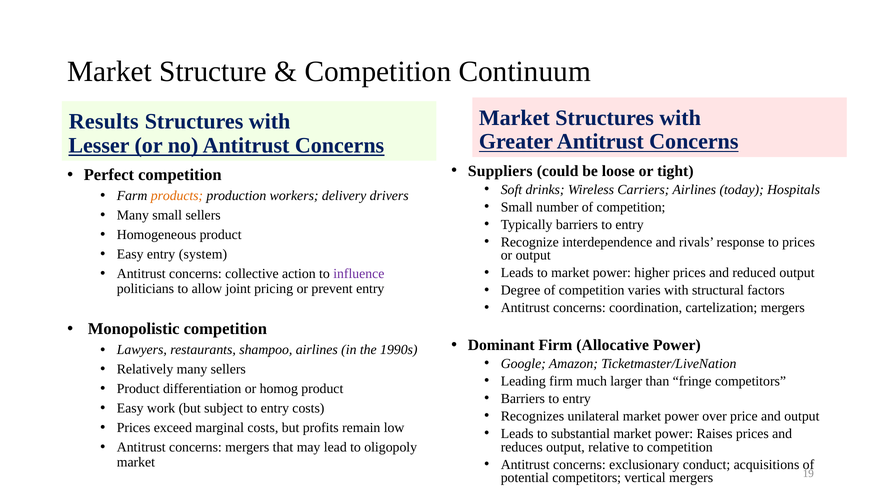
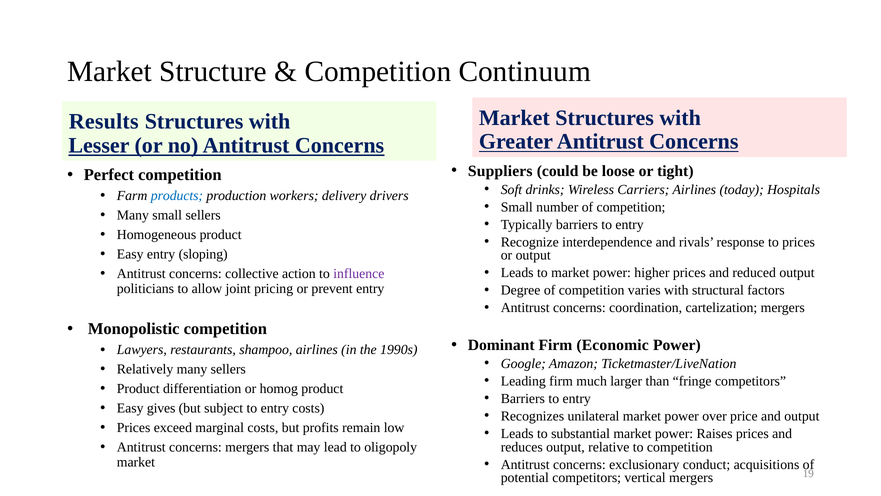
products colour: orange -> blue (177, 196)
system: system -> sloping (203, 254)
Allocative: Allocative -> Economic (613, 345)
work: work -> gives (161, 408)
